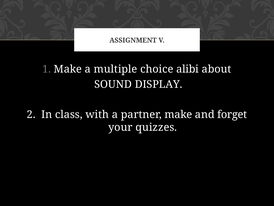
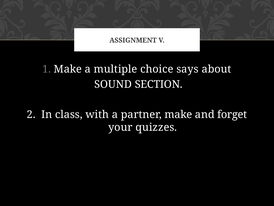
alibi: alibi -> says (187, 69)
DISPLAY: DISPLAY -> SECTION (159, 84)
